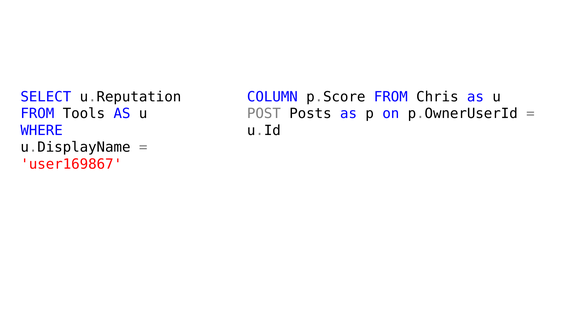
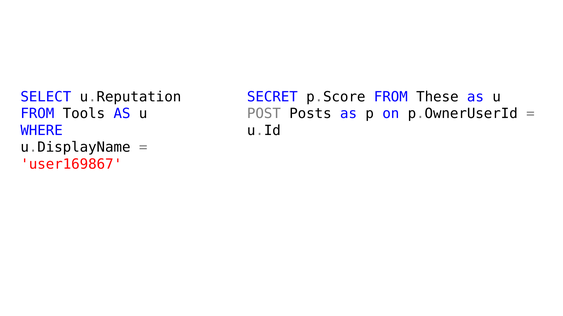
COLUMN: COLUMN -> SECRET (272, 97)
Chris: Chris -> These (437, 97)
